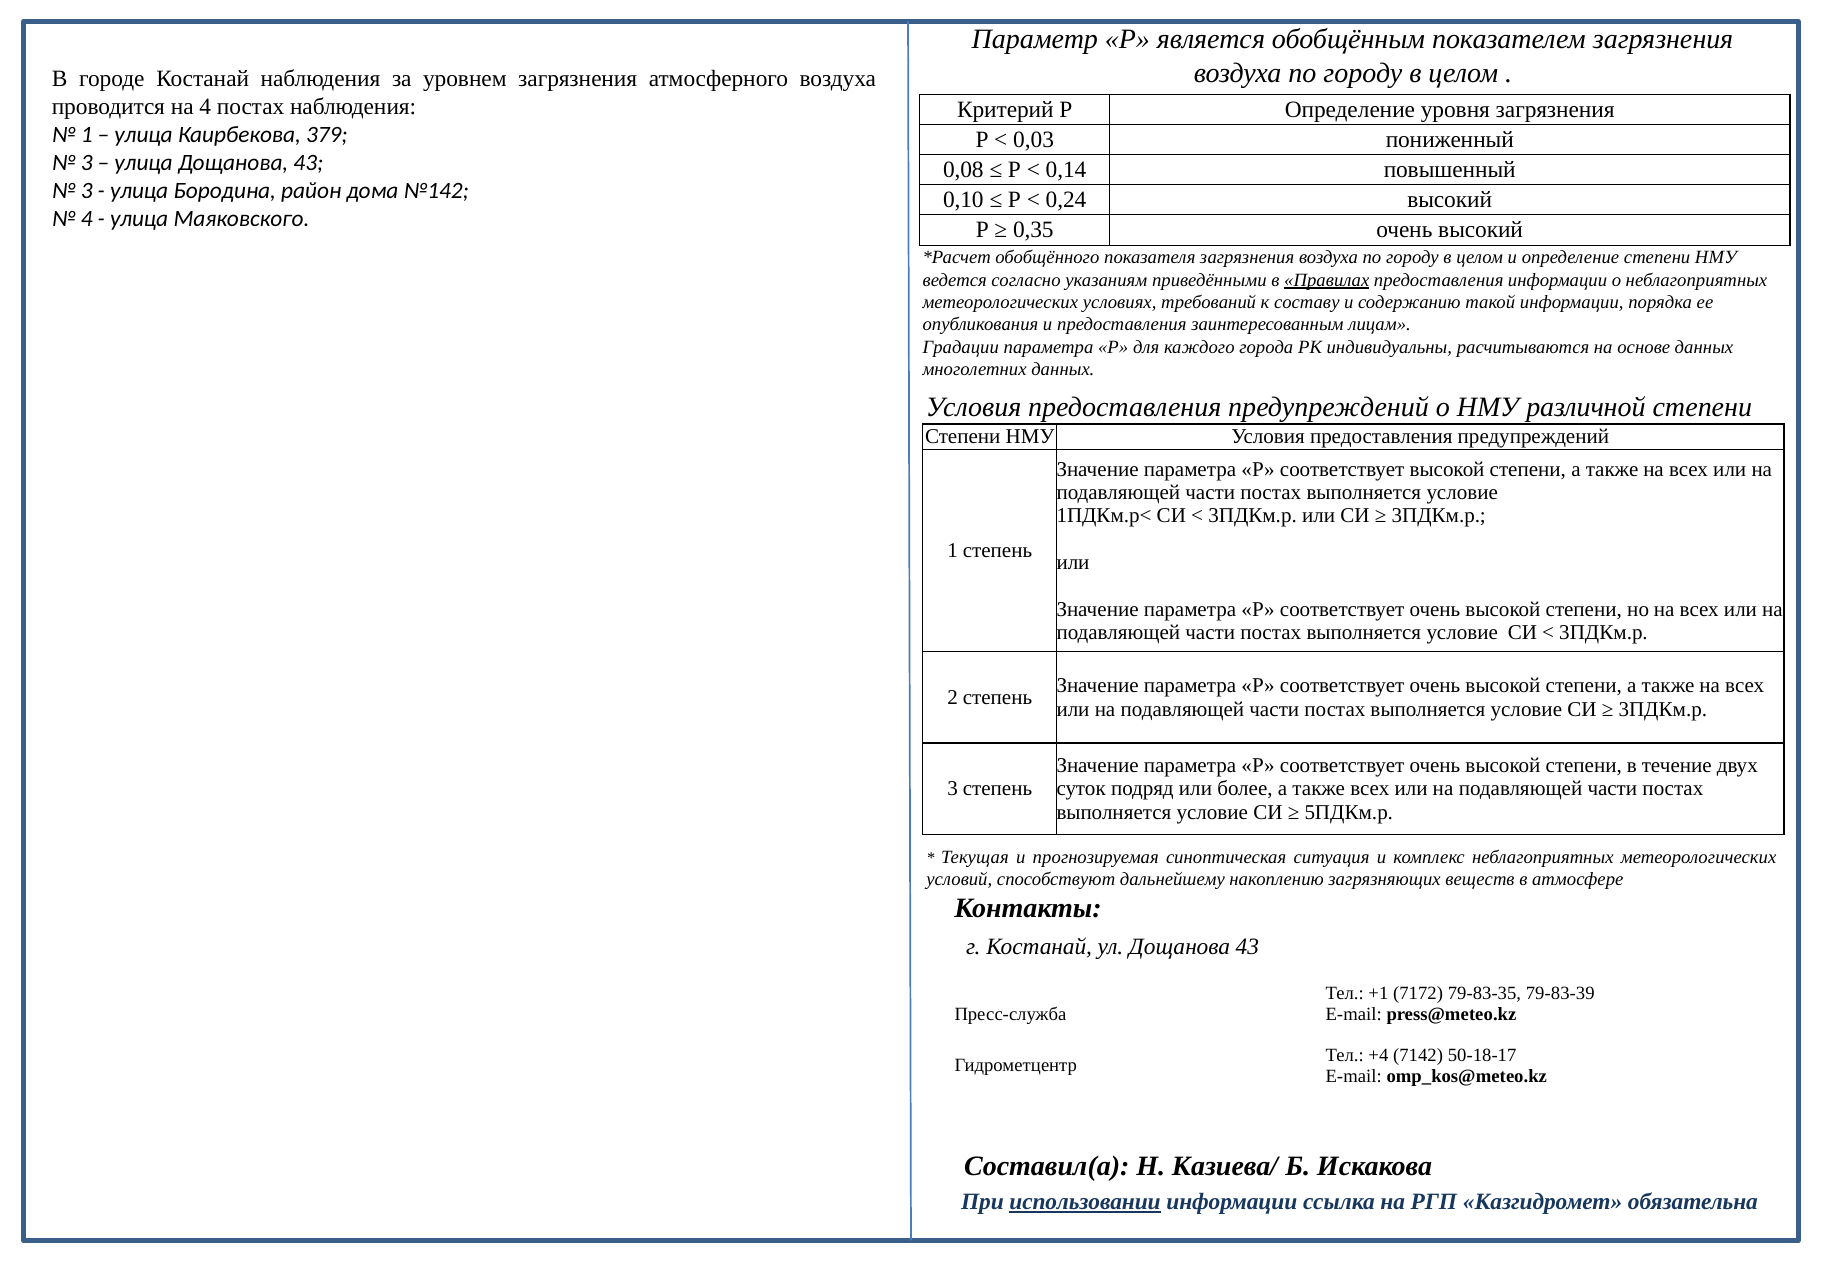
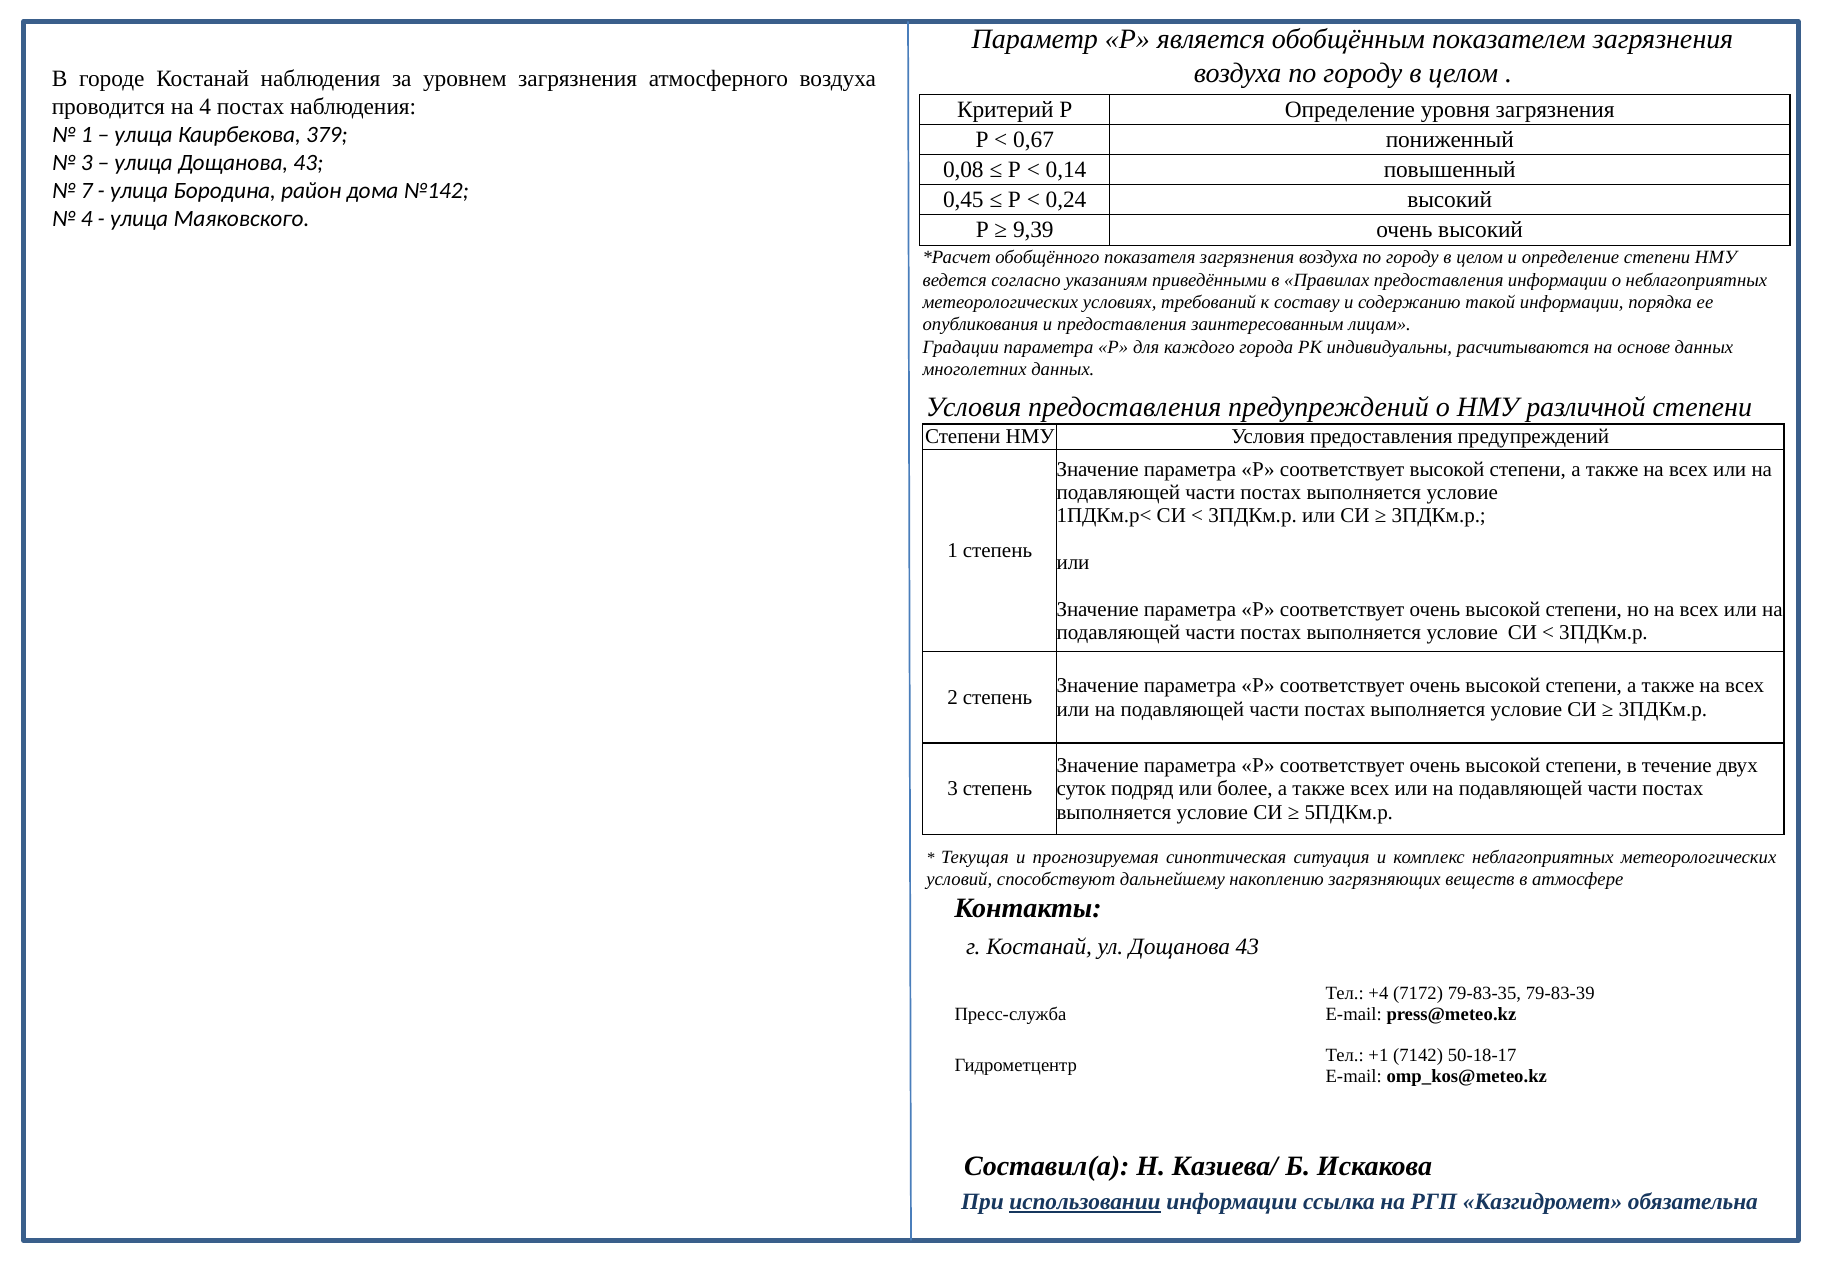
0,03: 0,03 -> 0,67 (1034, 139)
3: 3 -> 7 (87, 191)
0,10: 0,10 -> 0,45 (963, 200)
0,35: 0,35 -> 9,39 (1033, 230)
Правилах underline: present -> none (1327, 280)
+1: +1 -> +4 (1378, 993)
+4: +4 -> +1 (1378, 1055)
